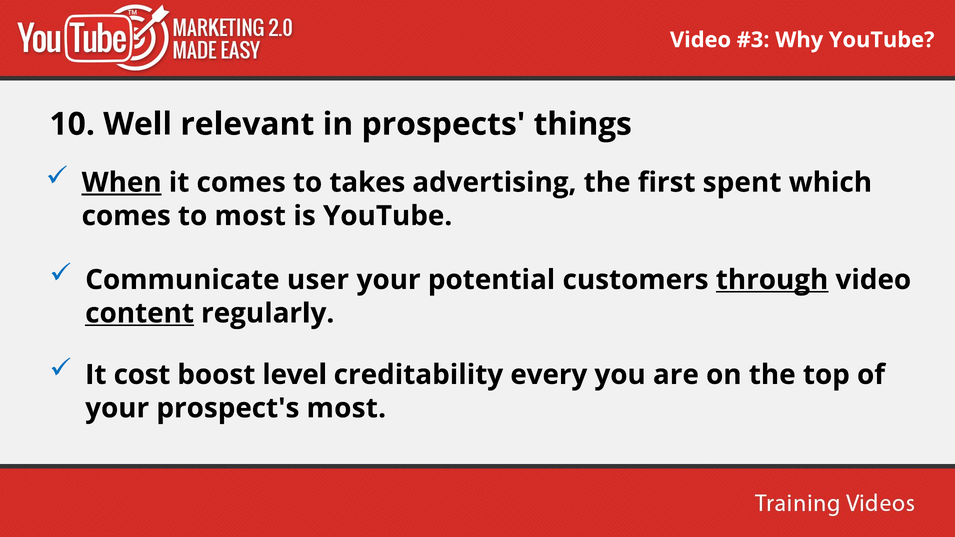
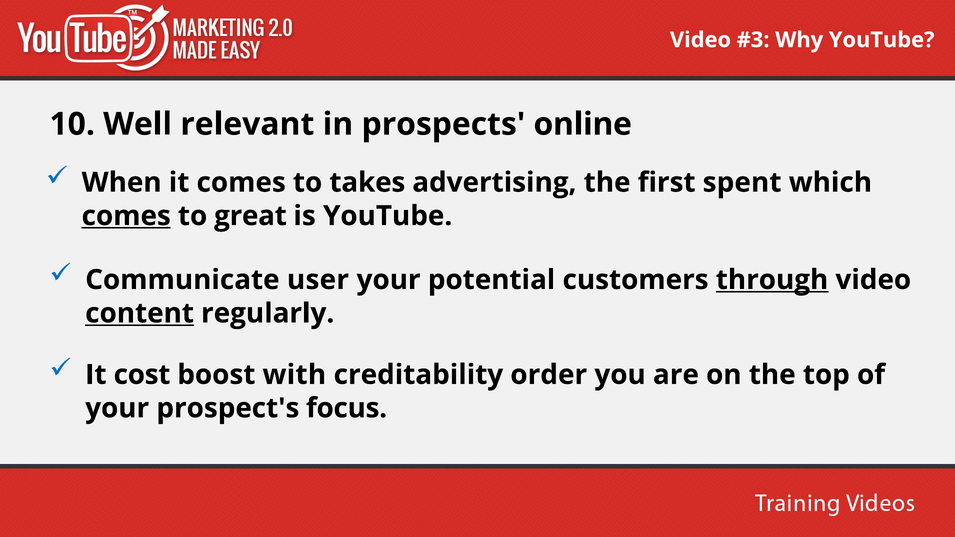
things: things -> online (583, 124)
When underline: present -> none (122, 183)
comes underline: none -> present (126, 216)
to most: most -> great (250, 216)
level: level -> with (294, 375)
every: every -> order (549, 375)
prospect's most: most -> focus (347, 408)
